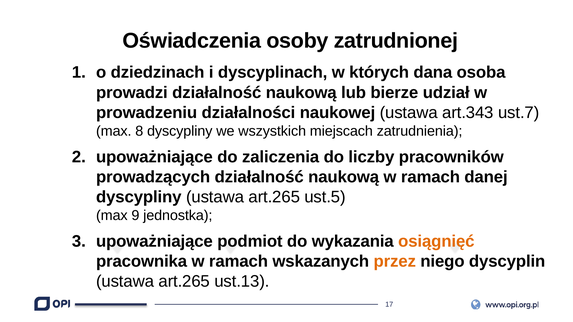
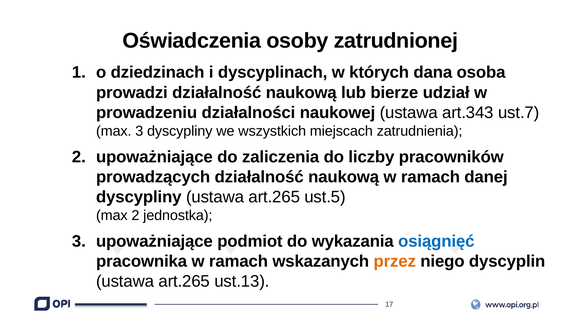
max 8: 8 -> 3 (139, 131)
max 9: 9 -> 2 (135, 216)
osiągnięć colour: orange -> blue (436, 242)
